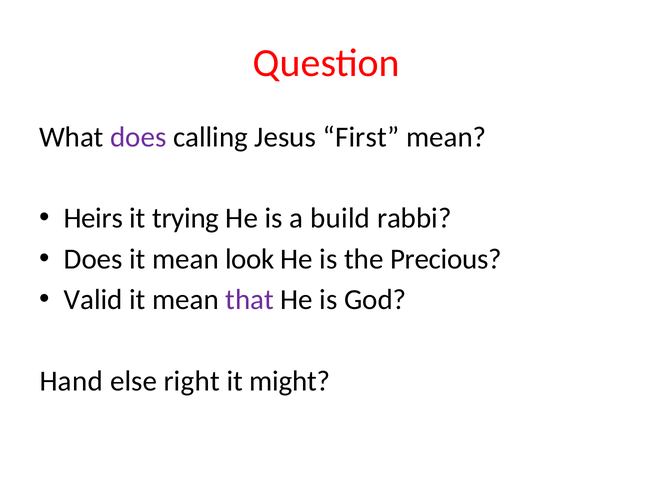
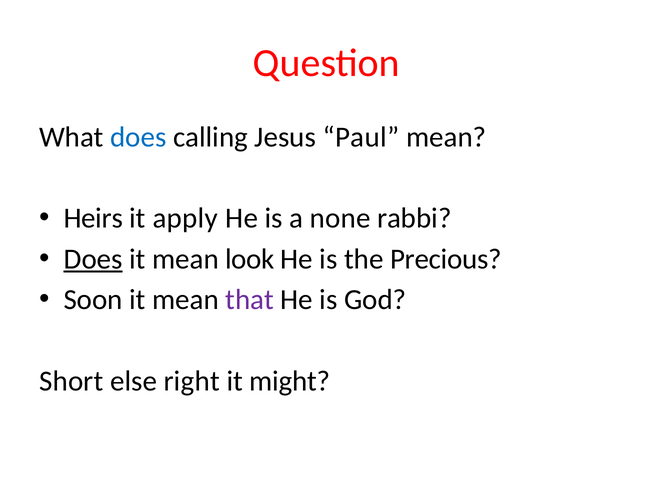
does colour: purple -> blue (138, 137)
First: First -> Paul (361, 137)
trying: trying -> apply (185, 218)
build: build -> none (340, 218)
Does underline: none -> present (93, 259)
Valid: Valid -> Soon (93, 300)
Hand: Hand -> Short (71, 381)
